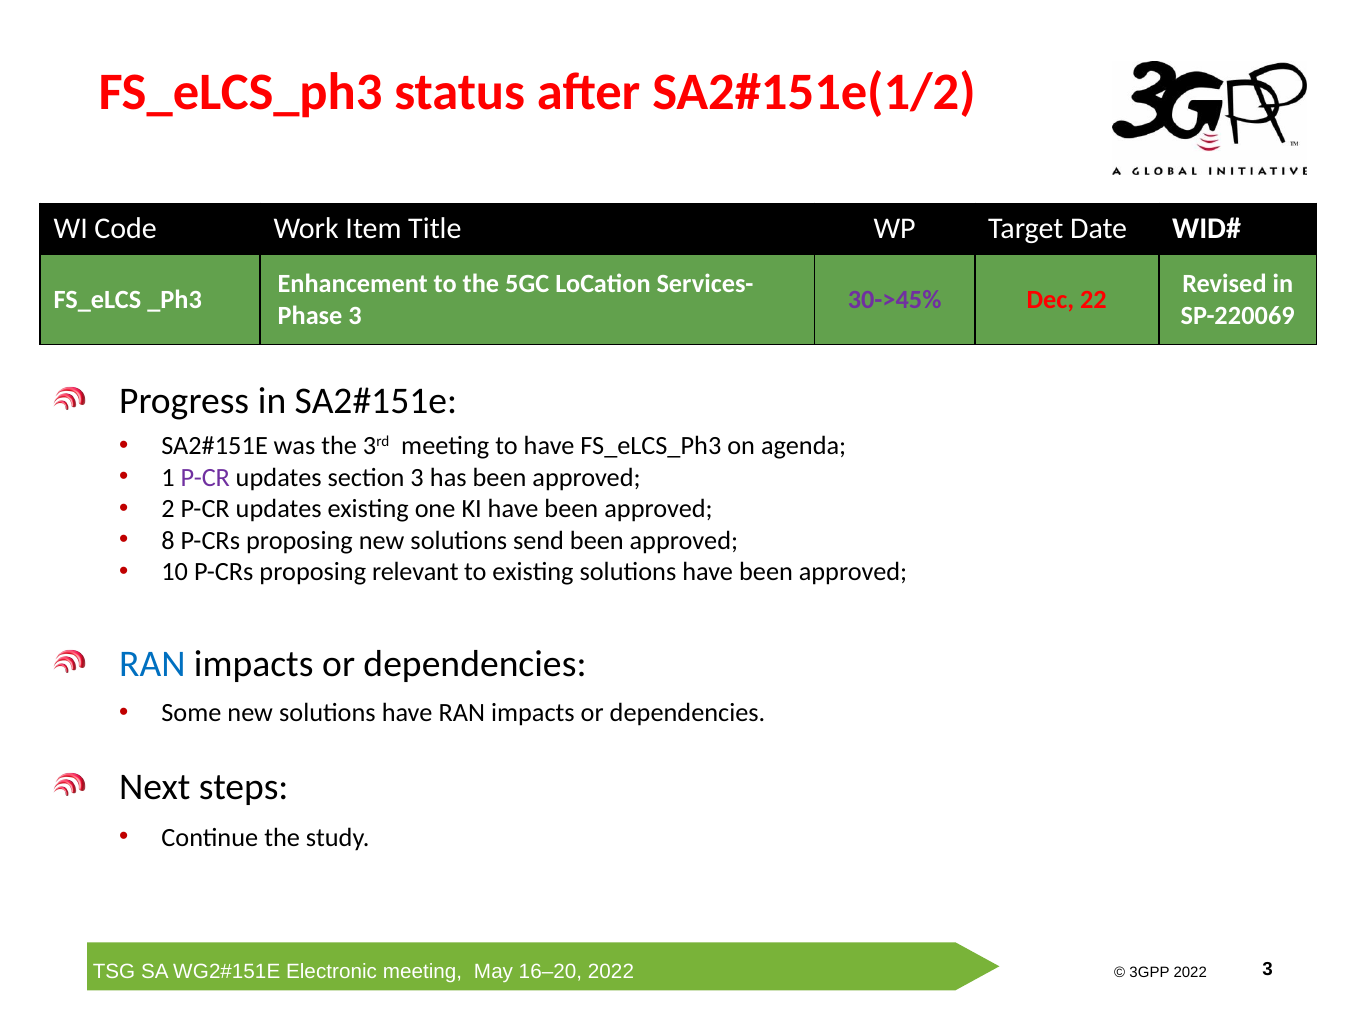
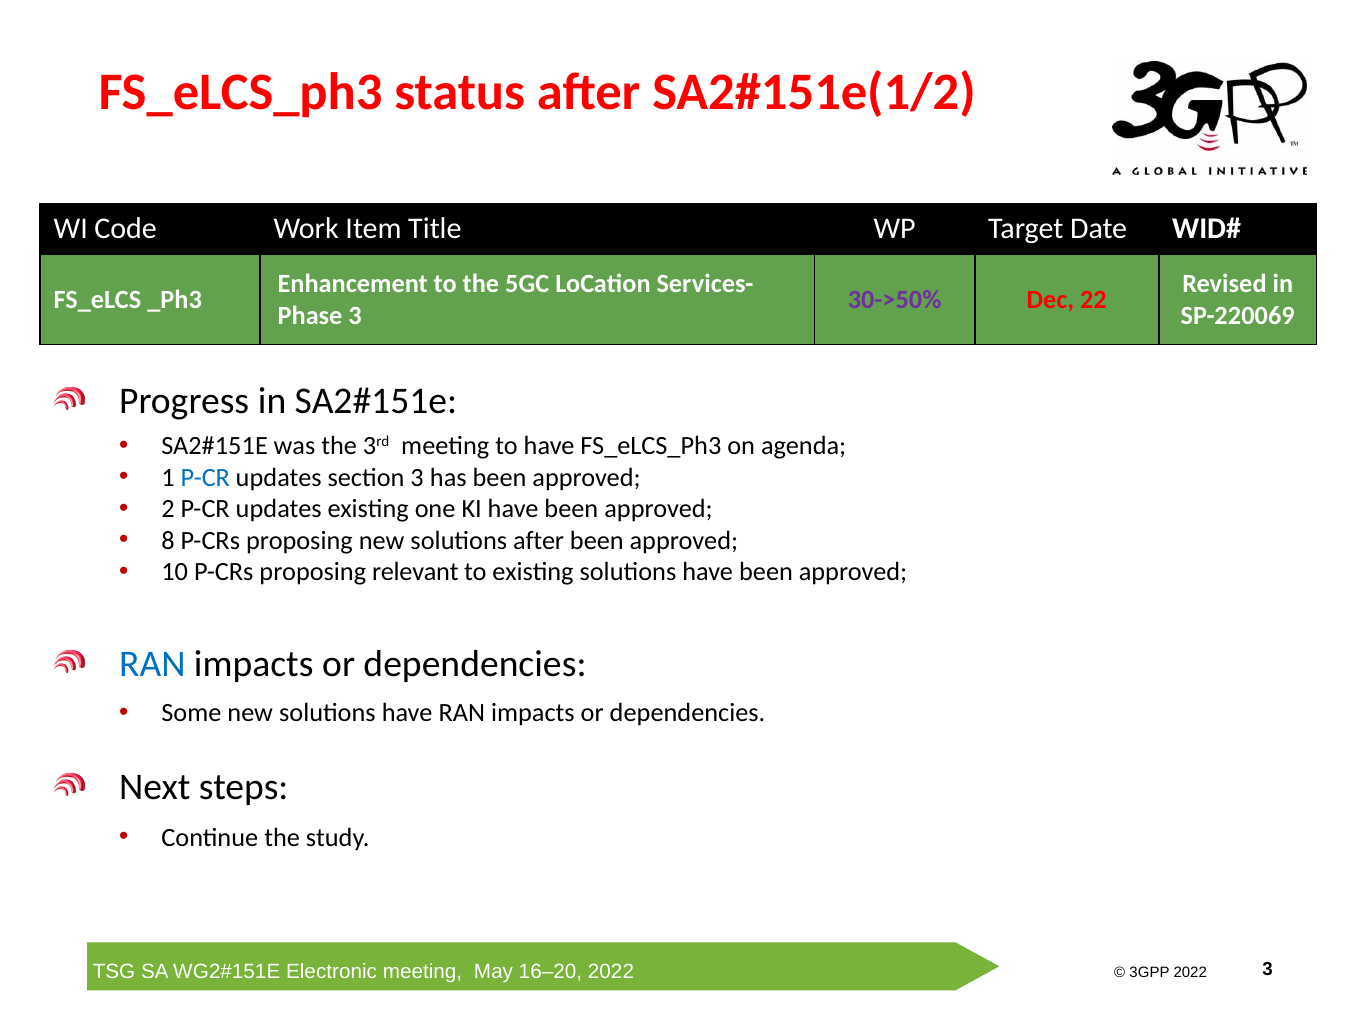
30->45%: 30->45% -> 30->50% (895, 299)
P-CR colour: purple -> blue (205, 478)
solutions send: send -> after (539, 541)
